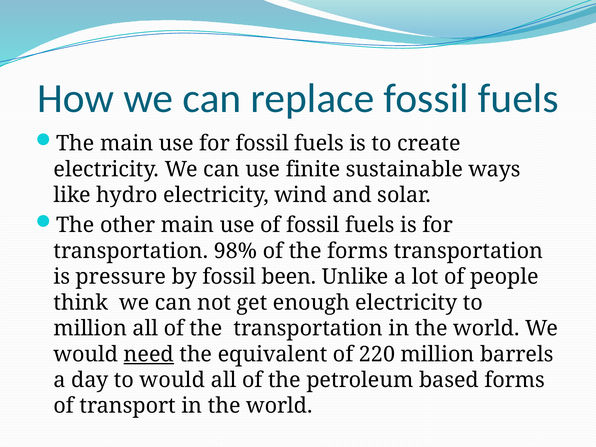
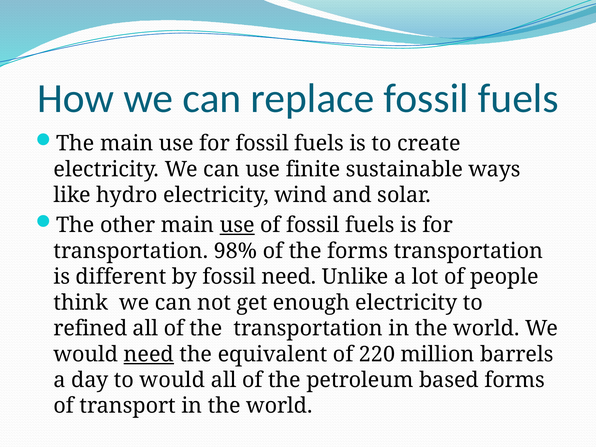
use underline: none -> present (237, 225)
pressure: pressure -> different (121, 277)
fossil been: been -> need (289, 277)
million: million -> refined (90, 328)
